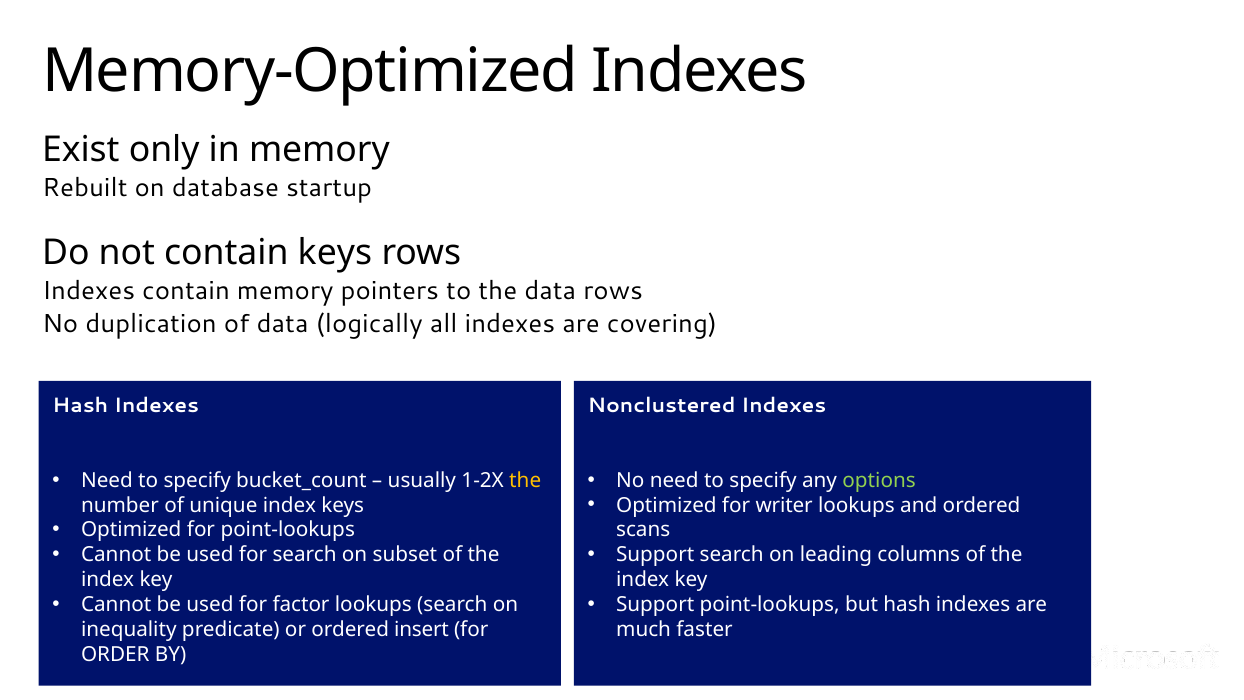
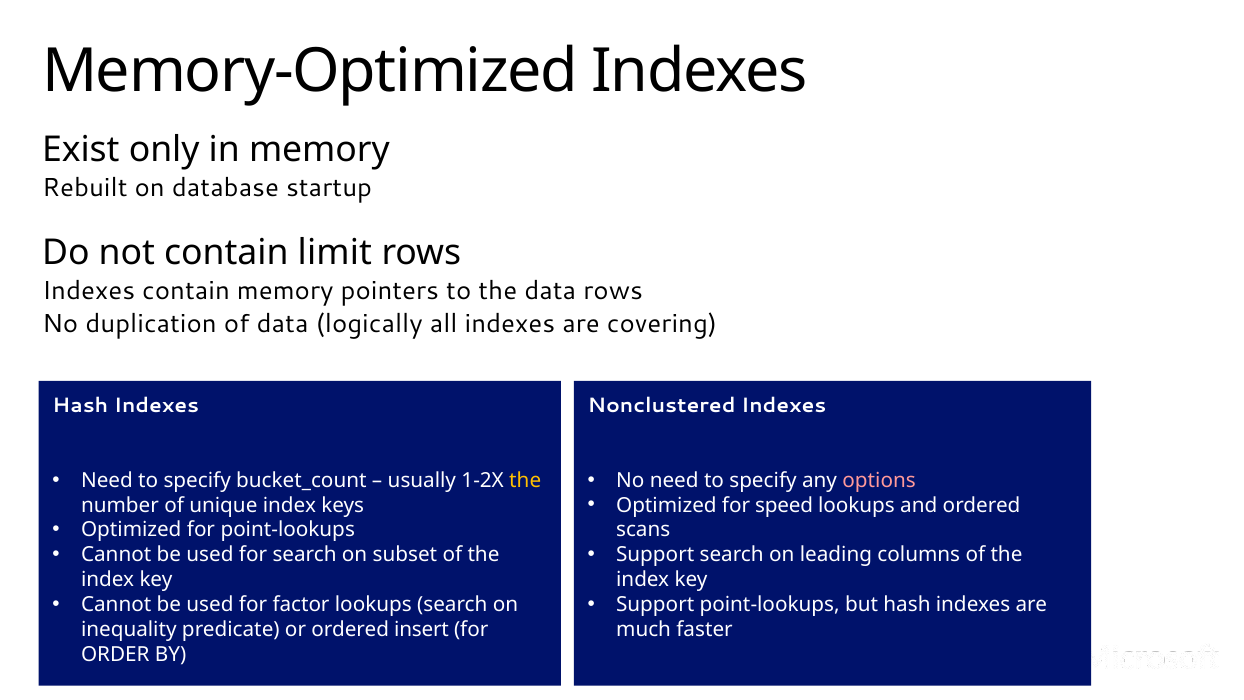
contain keys: keys -> limit (335, 252)
options colour: light green -> pink (879, 480)
writer: writer -> speed (784, 505)
